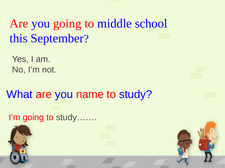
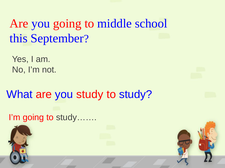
you name: name -> study (90, 94)
